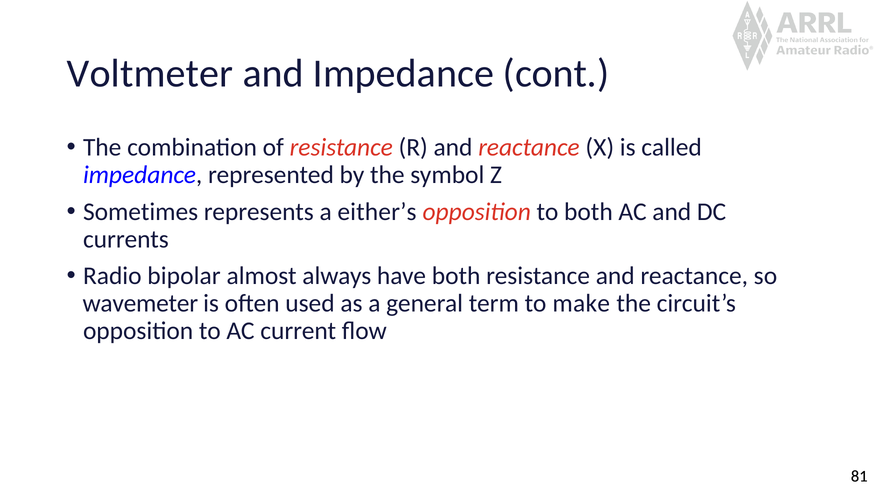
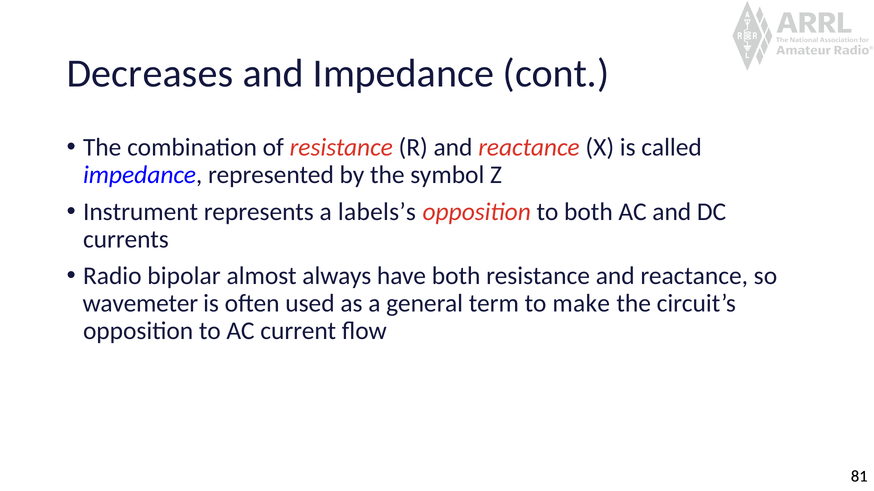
Voltmeter: Voltmeter -> Decreases (150, 73)
Sometimes: Sometimes -> Instrument (141, 212)
either’s: either’s -> labels’s (377, 212)
